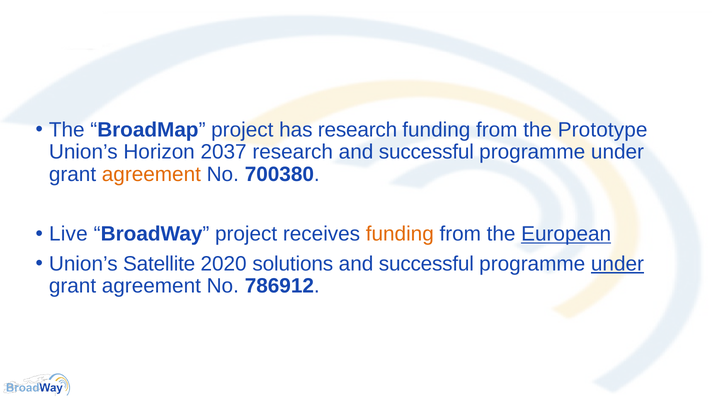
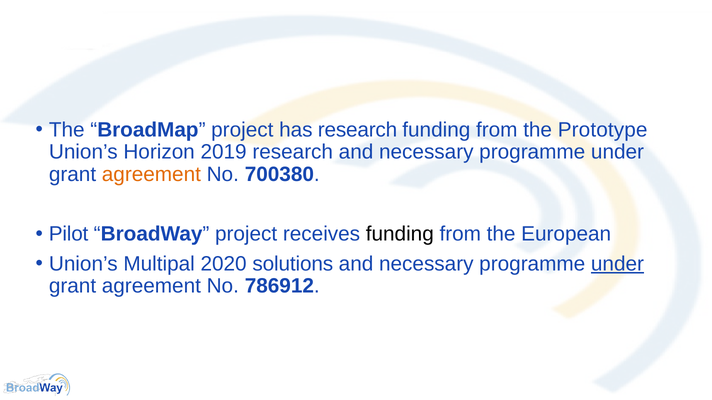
2037: 2037 -> 2019 (224, 152)
research and successful: successful -> necessary (426, 152)
Live: Live -> Pilot (69, 234)
funding colour: orange -> black (400, 234)
European underline: present -> none (566, 234)
Satellite: Satellite -> Multipal (159, 264)
successful: successful -> necessary (426, 264)
